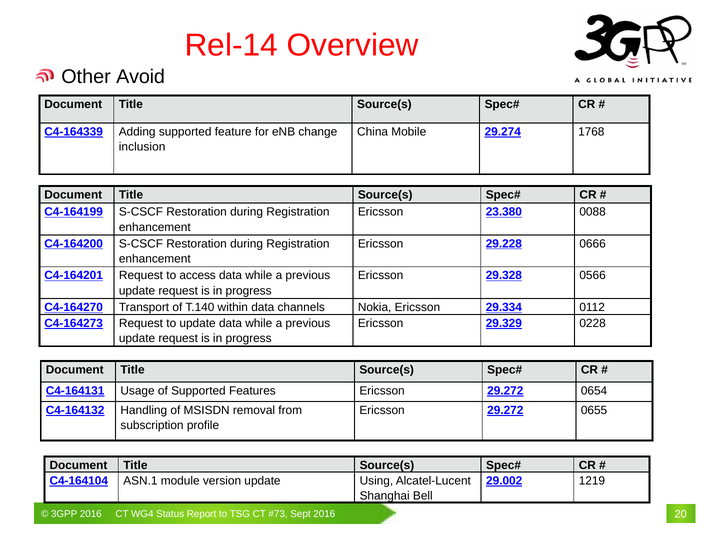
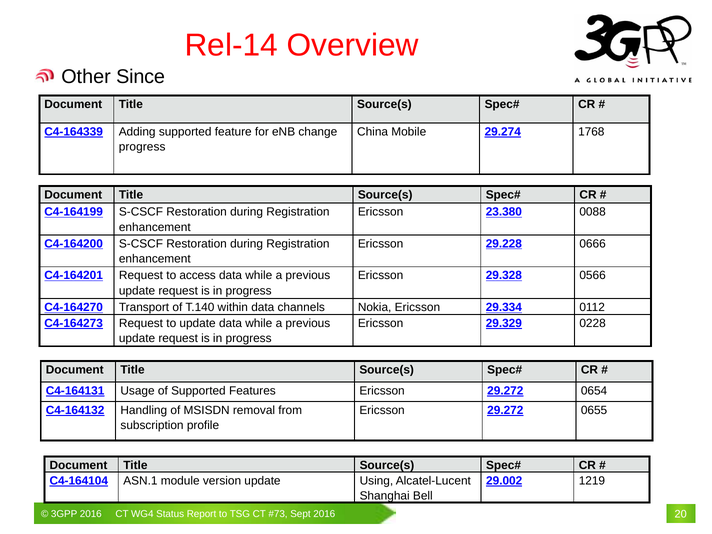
Avoid: Avoid -> Since (141, 77)
inclusion: inclusion -> progress (142, 147)
